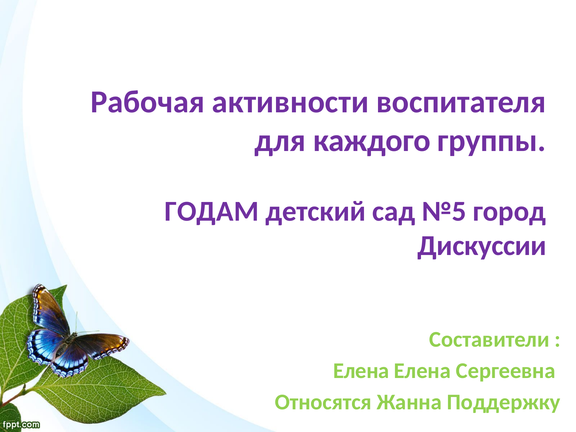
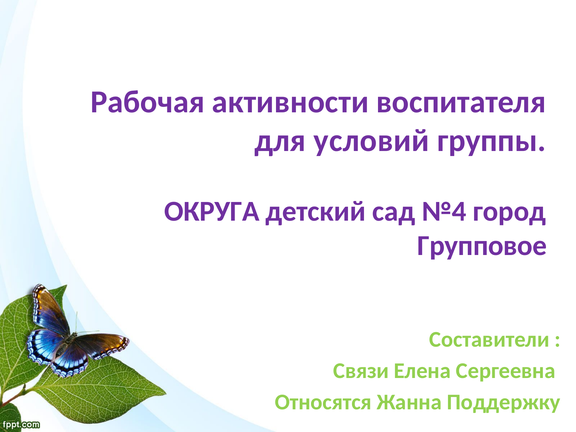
каждого: каждого -> условий (371, 140)
ГОДАМ: ГОДАМ -> ОКРУГА (212, 211)
№5: №5 -> №4 (444, 211)
Дискуссии: Дискуссии -> Групповое (482, 246)
Елена: Елена -> Связи (361, 371)
